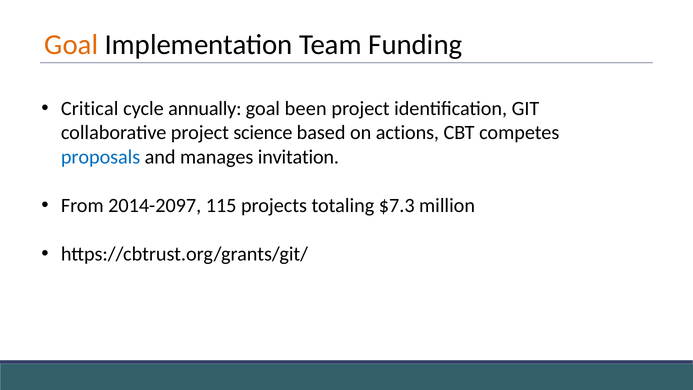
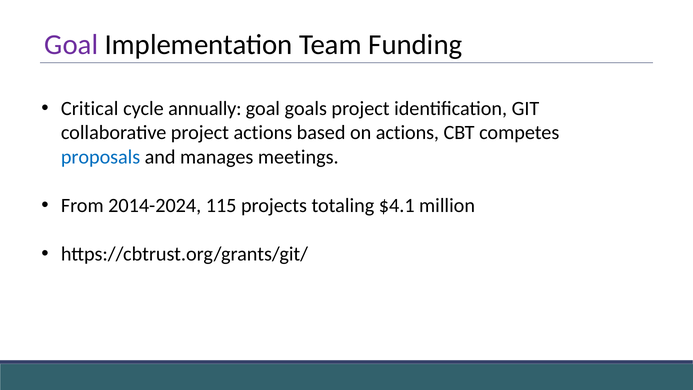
Goal colour: orange -> purple (71, 44)
been: been -> goals (306, 108)
project science: science -> actions (263, 133)
invitation: invitation -> meetings (298, 157)
2014-2097: 2014-2097 -> 2014-2024 (155, 206)
$7.3: $7.3 -> $4.1 (397, 206)
